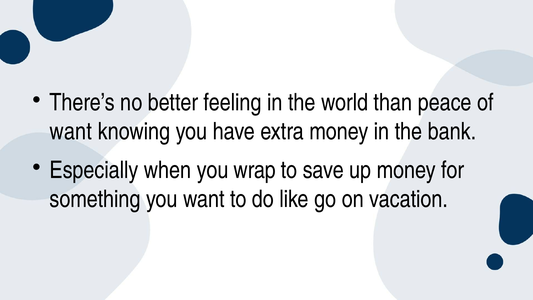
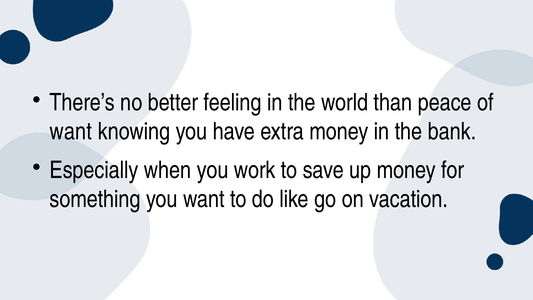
wrap: wrap -> work (255, 170)
